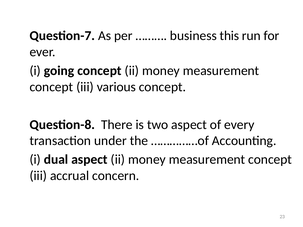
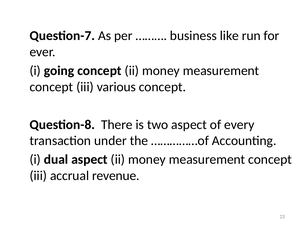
this: this -> like (229, 36)
concern: concern -> revenue (116, 176)
